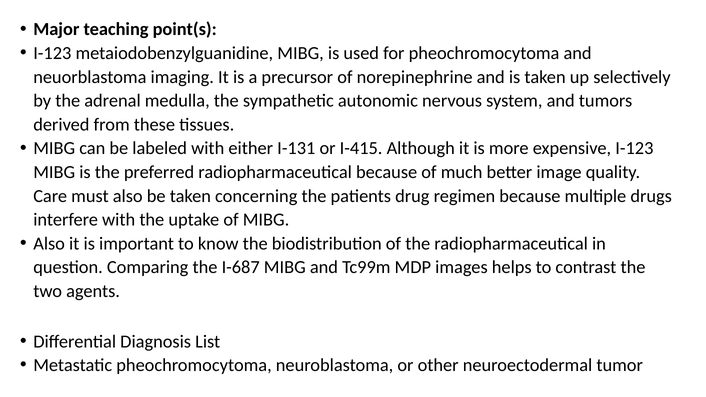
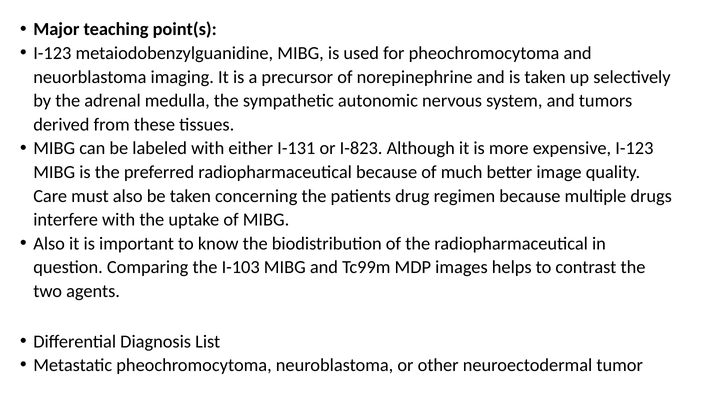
I-415: I-415 -> I-823 (361, 148)
I-687: I-687 -> I-103 (241, 267)
